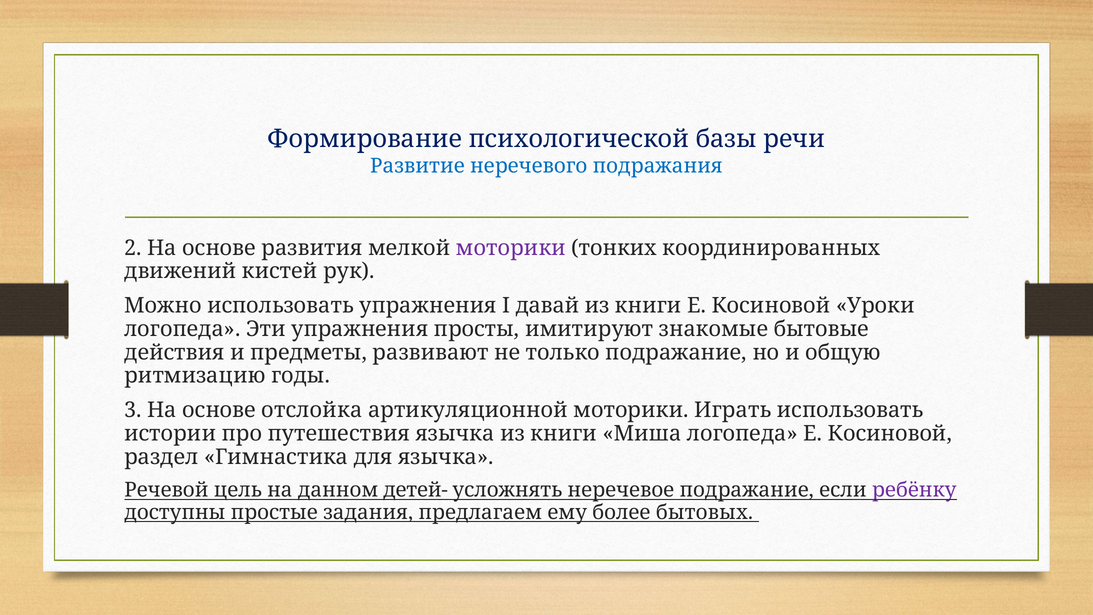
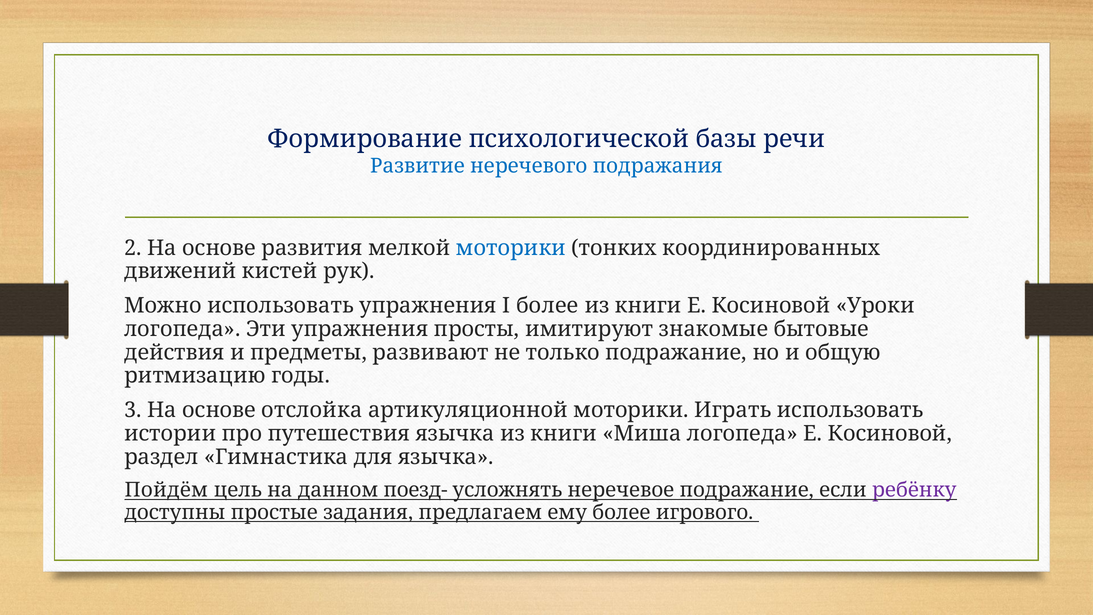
моторики colour: purple -> blue (511, 248)
I давай: давай -> более (547, 306)
Речевой: Речевой -> Пойдём (166, 490)
детей-: детей- -> поезд- (415, 490)
бытовых: бытовых -> игрового (705, 512)
